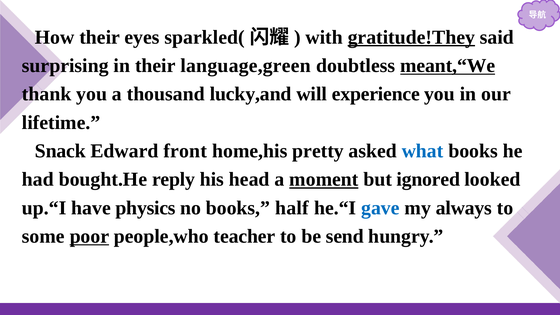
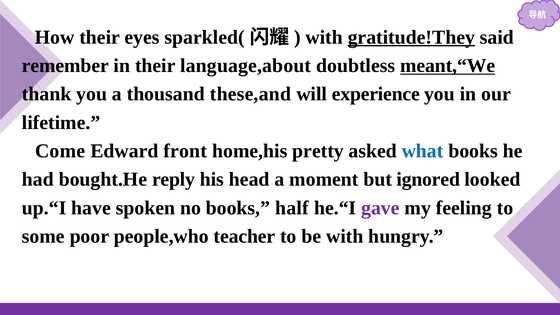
surprising: surprising -> remember (65, 66)
language,green: language,green -> language,about (246, 66)
lucky,and: lucky,and -> these,and (250, 94)
Snack: Snack -> Come (60, 151)
moment underline: present -> none (324, 179)
physics: physics -> spoken (145, 208)
gave colour: blue -> purple (380, 208)
always: always -> feeling (464, 208)
poor underline: present -> none (89, 236)
be send: send -> with (345, 236)
